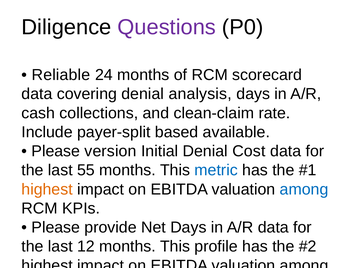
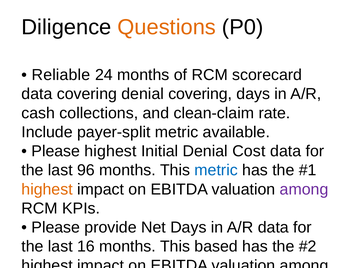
Questions colour: purple -> orange (167, 27)
denial analysis: analysis -> covering (200, 94)
payer-split based: based -> metric (177, 132)
Please version: version -> highest (110, 151)
55: 55 -> 96 (86, 171)
among colour: blue -> purple (304, 190)
12: 12 -> 16 (86, 247)
profile: profile -> based (216, 247)
